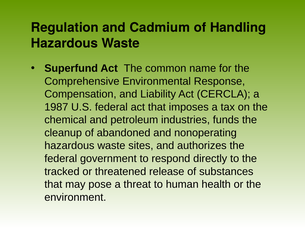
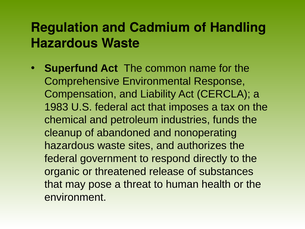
1987: 1987 -> 1983 (56, 107)
tracked: tracked -> organic (62, 171)
